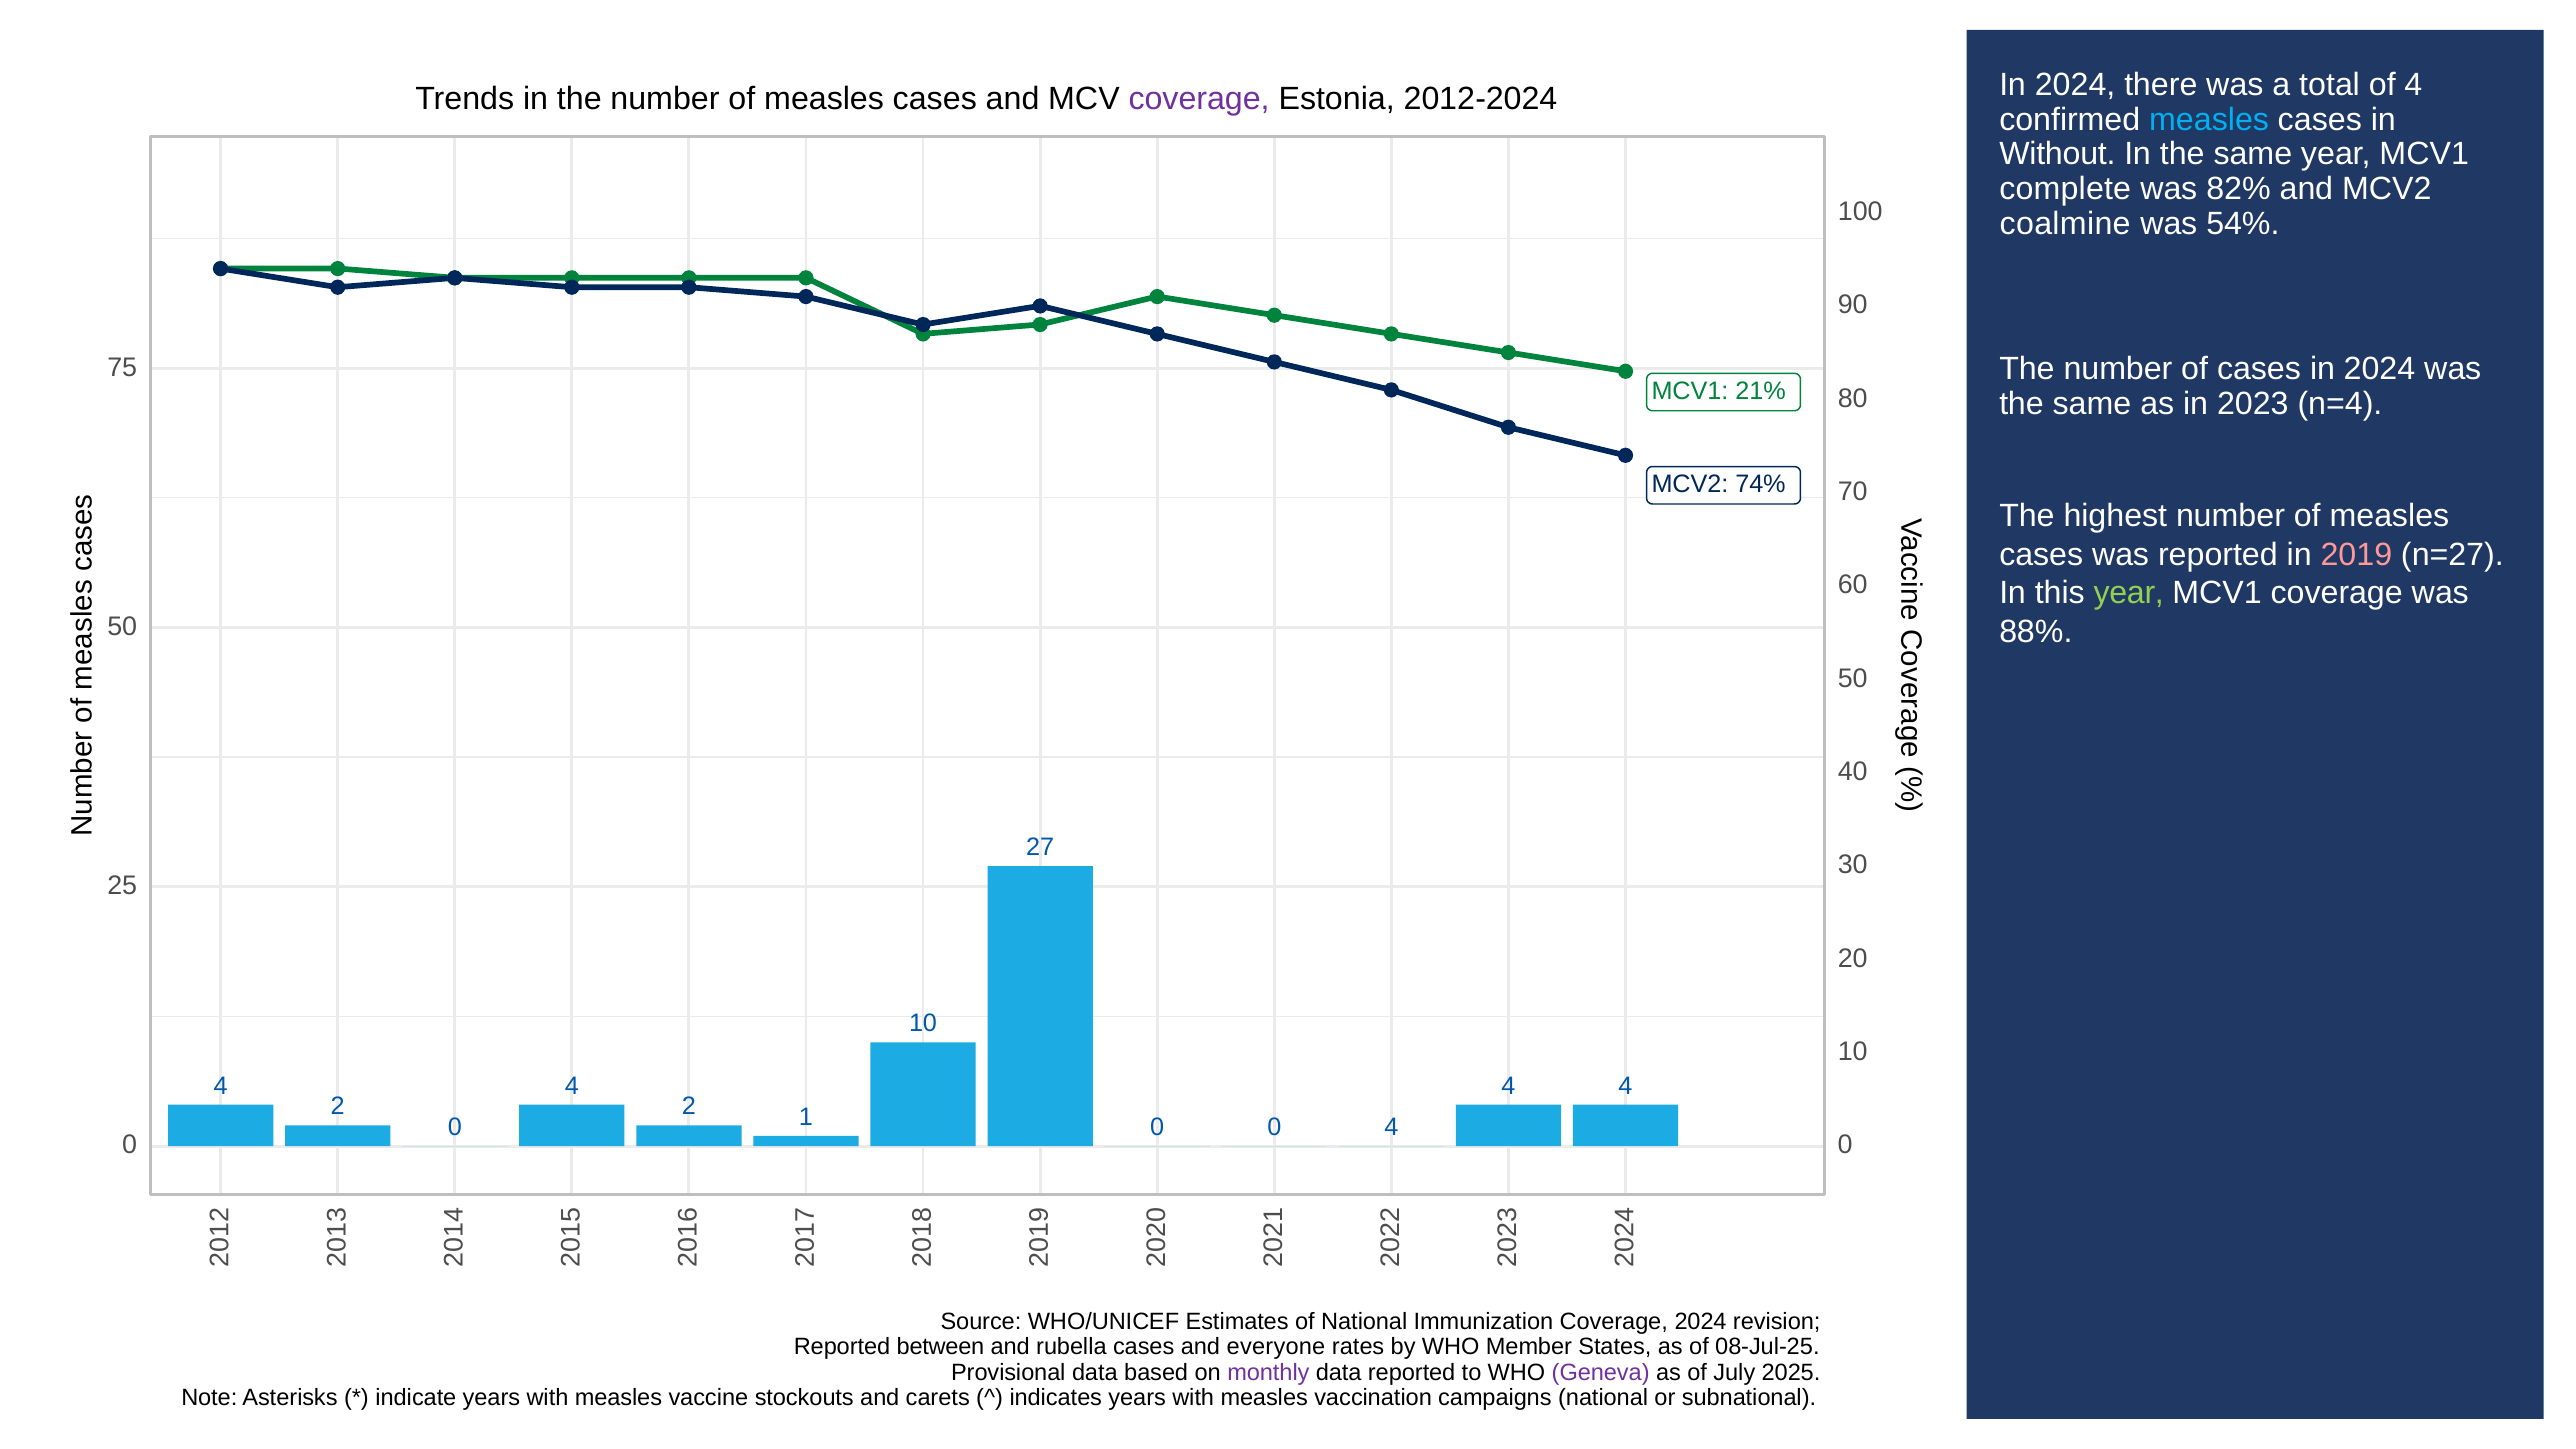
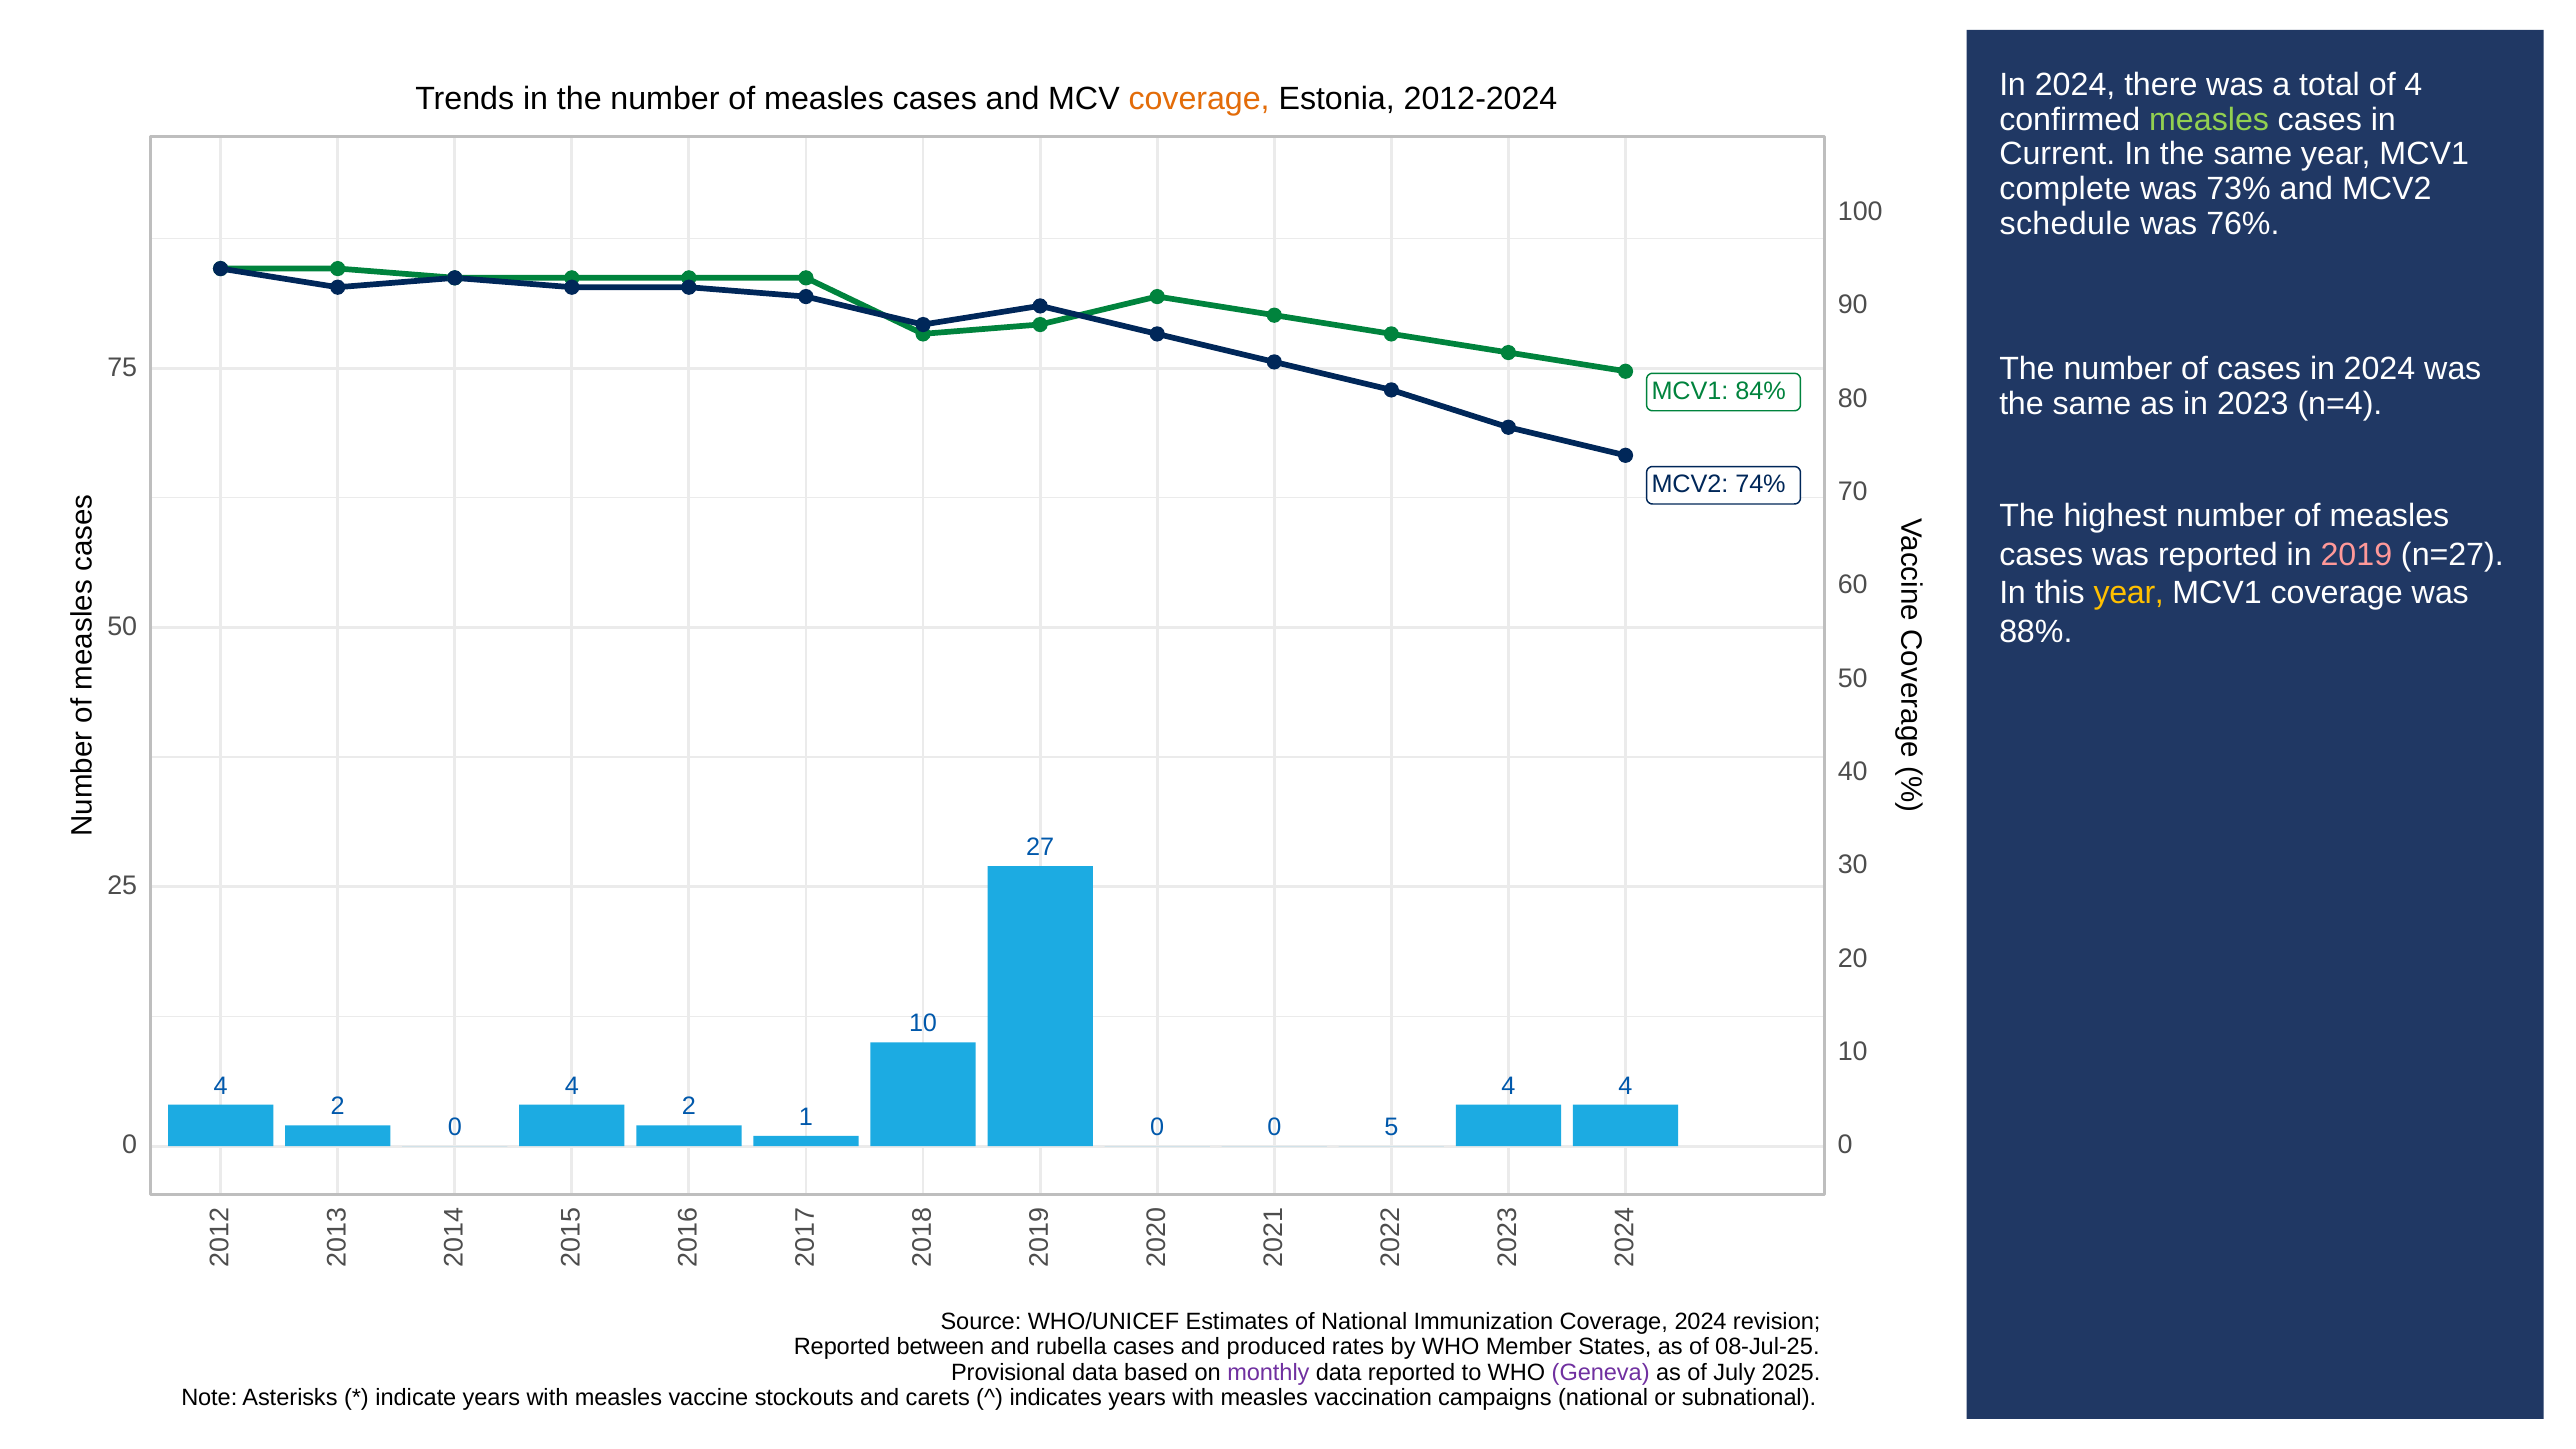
coverage colour: purple -> orange (1199, 99)
measles colour: light blue -> light green (2209, 119)
Without: Without -> Current (2057, 154)
82%: 82% -> 73% (2239, 189)
coalmine: coalmine -> schedule (2065, 224)
54%: 54% -> 76% (2243, 224)
21%: 21% -> 84% (1761, 391)
year colour: light green -> yellow (2129, 593)
0 0 4: 4 -> 5 (1391, 1127)
everyone: everyone -> produced (1276, 1347)
